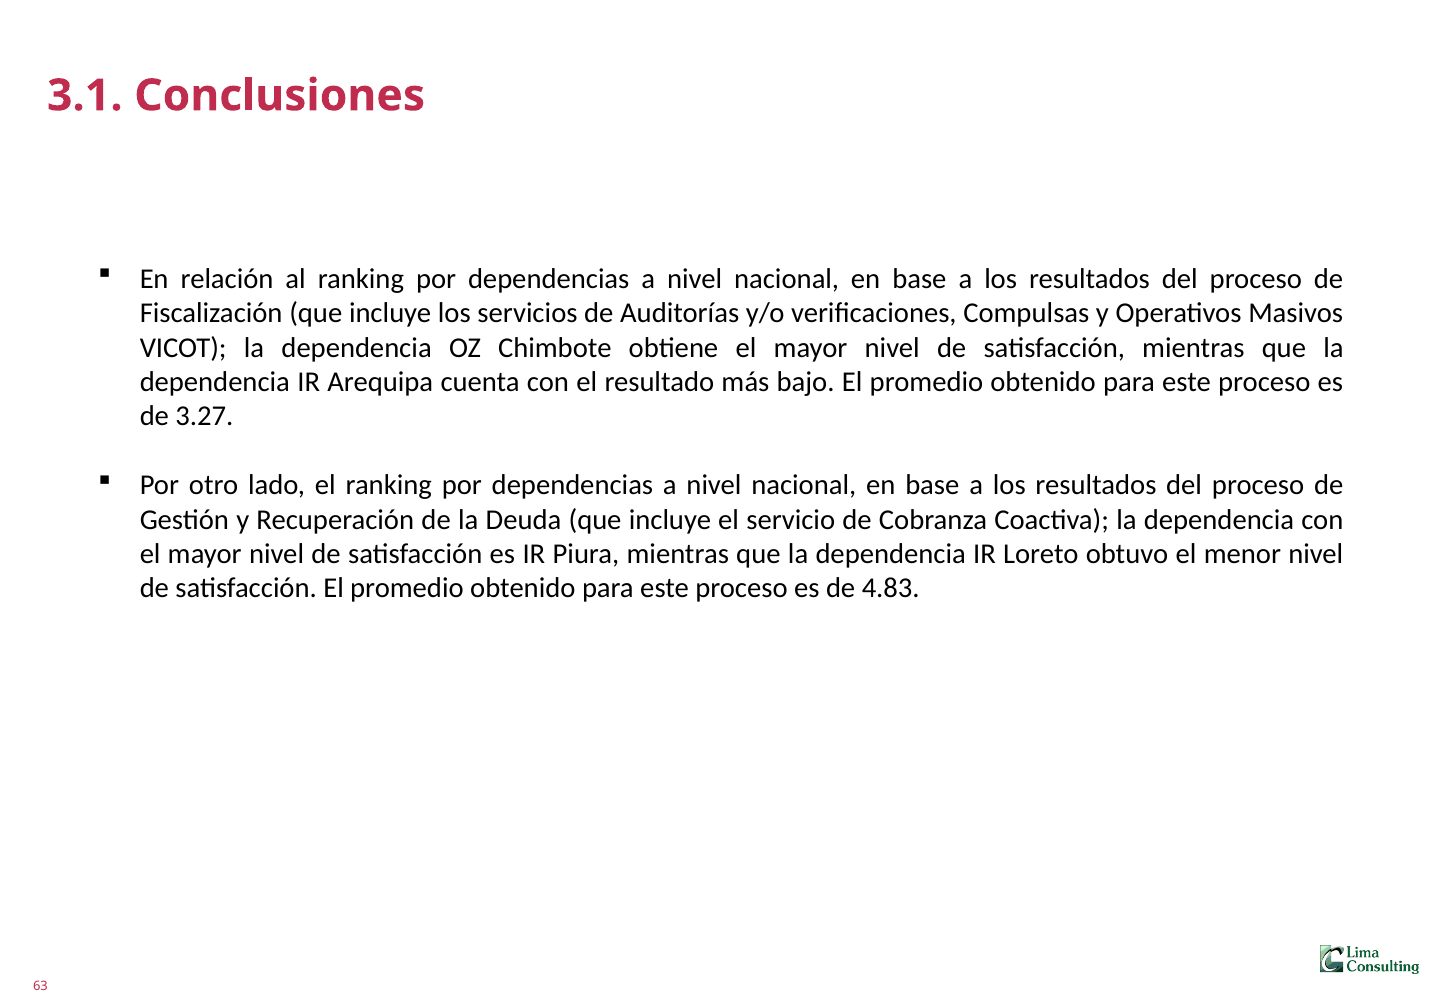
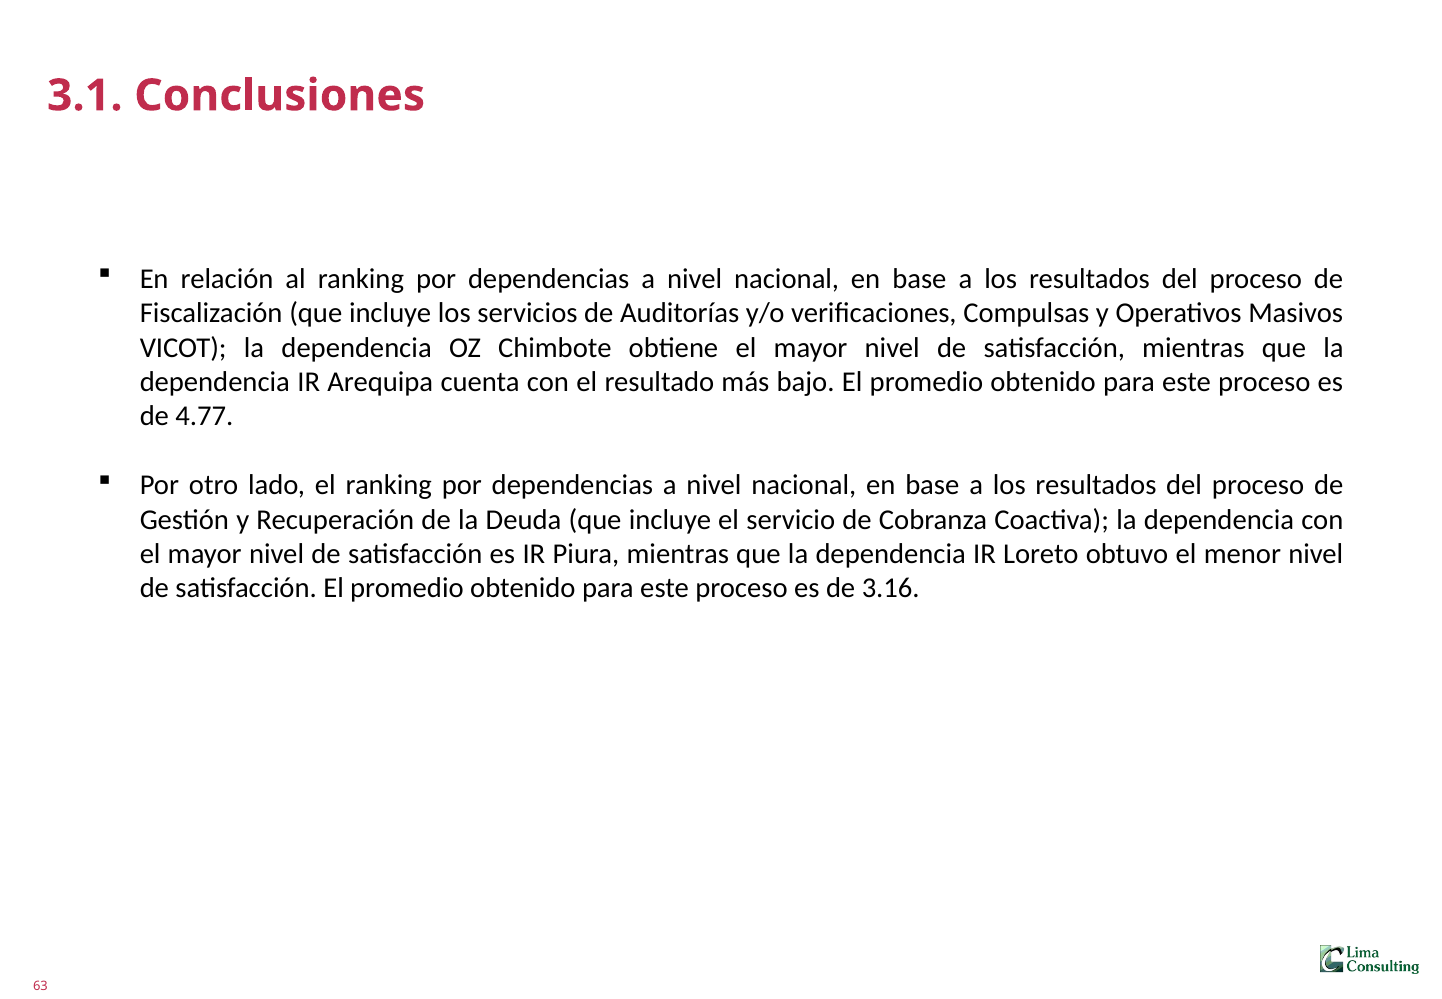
3.27: 3.27 -> 4.77 (204, 416)
4.83: 4.83 -> 3.16 (891, 588)
